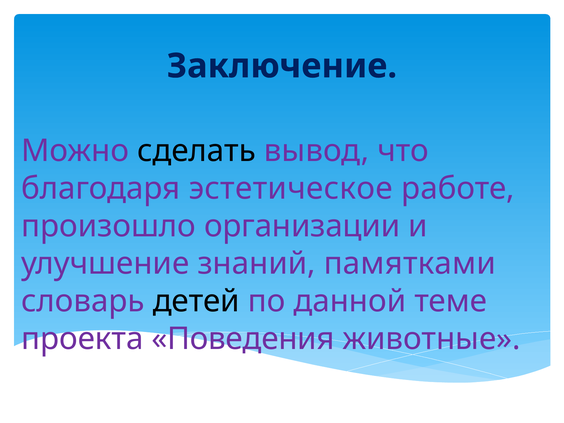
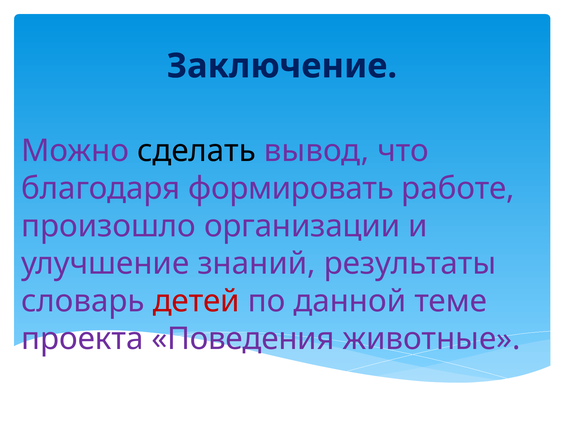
эстетическое: эстетическое -> формировать (291, 188)
памятками: памятками -> результаты (410, 264)
детей colour: black -> red (196, 301)
